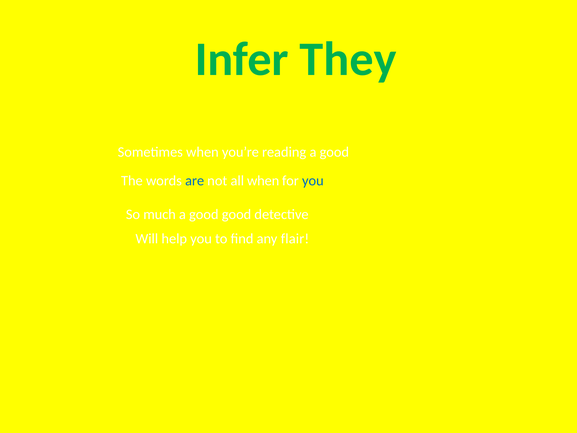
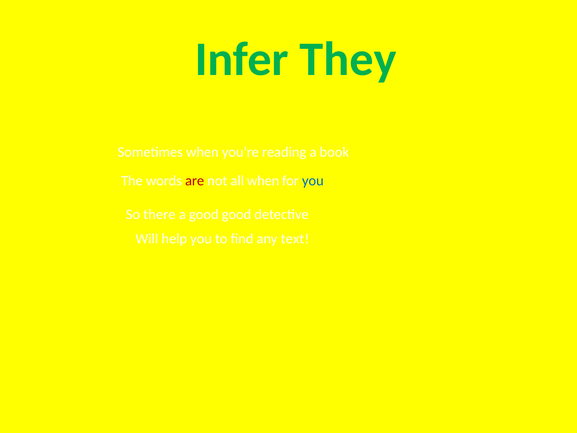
reading a good: good -> book (334, 152)
are colour: blue -> red (195, 181)
much: much -> there (159, 214)
flair: flair -> text (295, 238)
